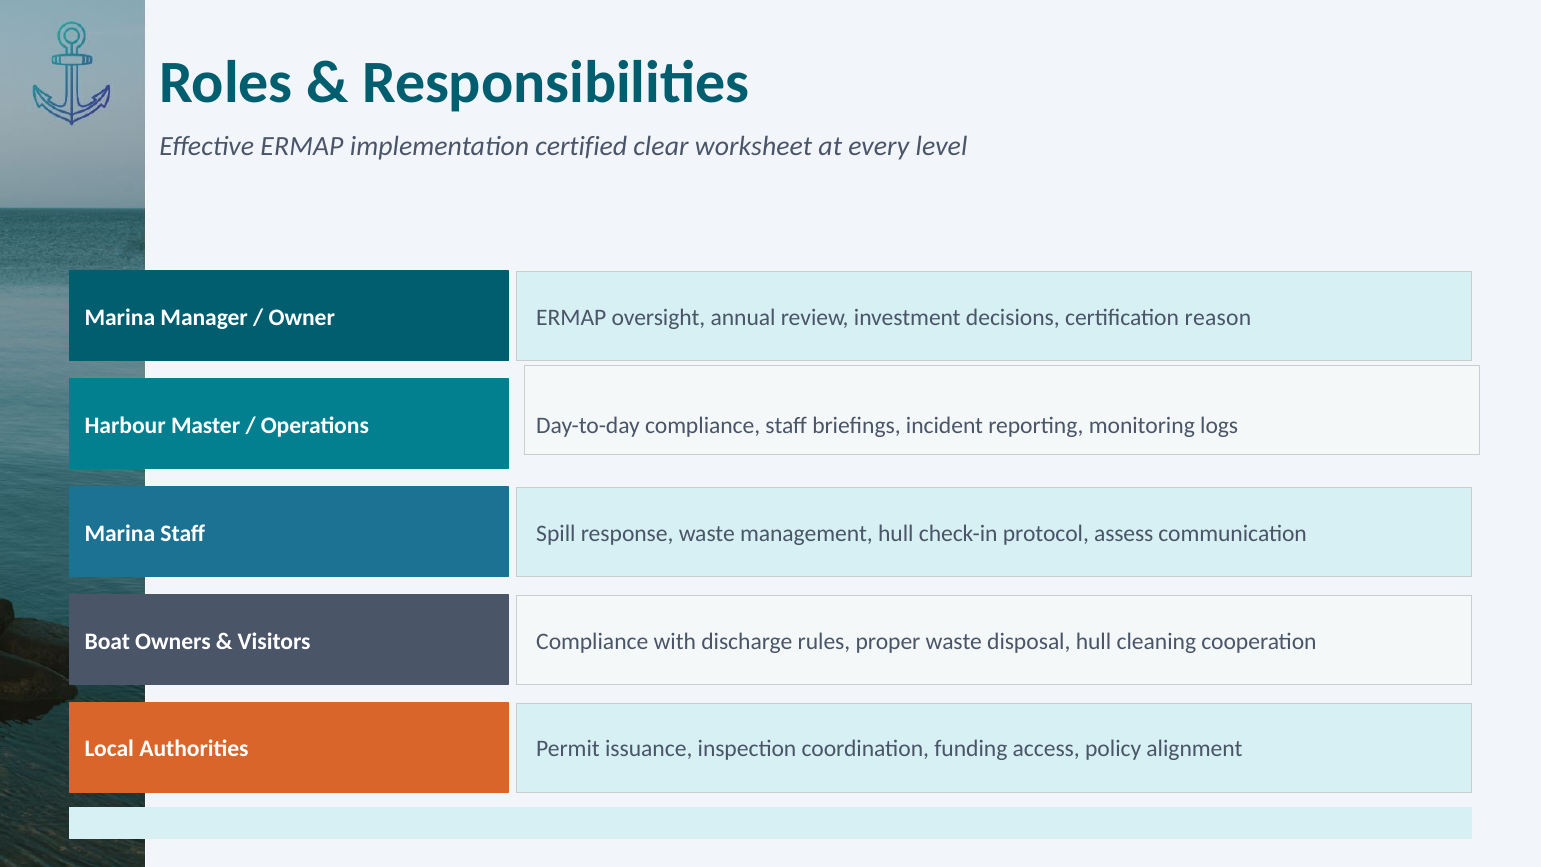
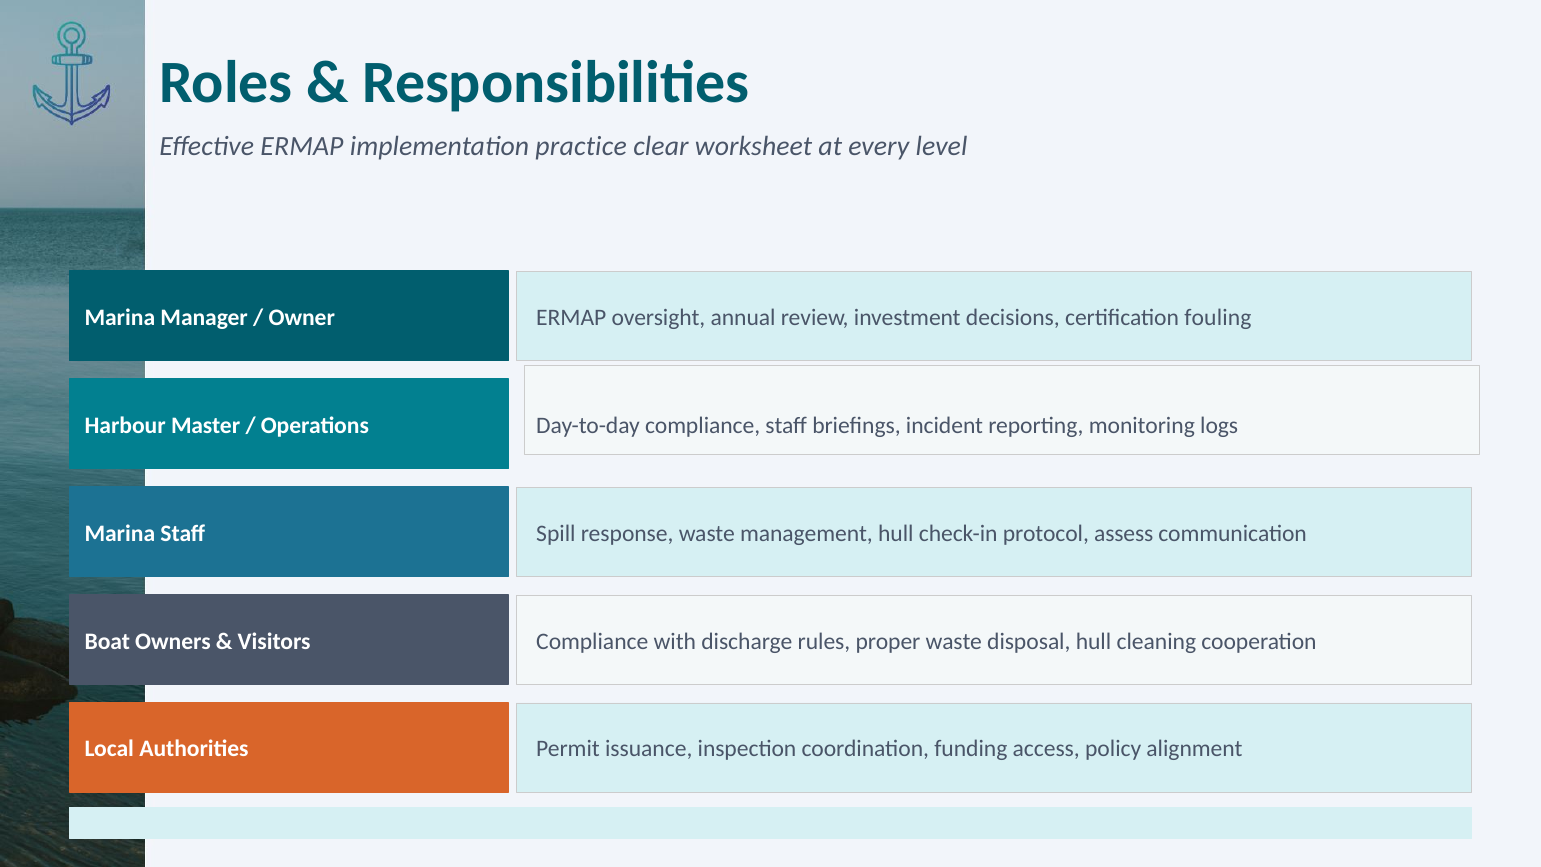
certified: certified -> practice (581, 147)
reason: reason -> fouling (1218, 317)
